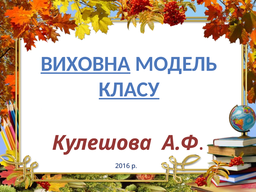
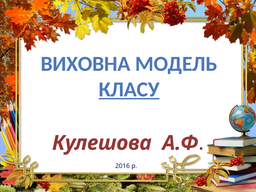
ВИХОВНА underline: present -> none (86, 64)
